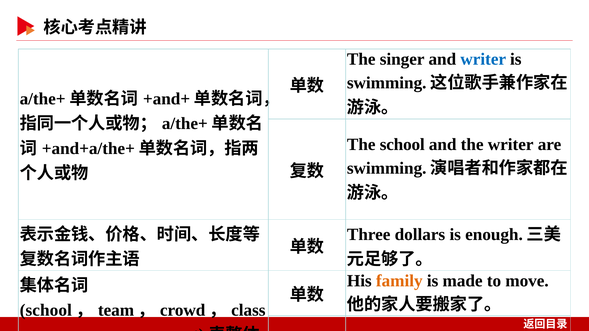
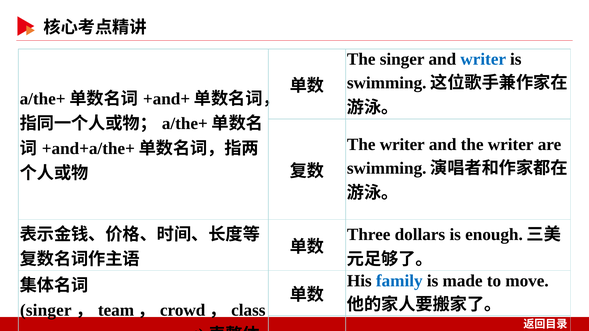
school: school -> writer (402, 145)
family colour: orange -> blue (399, 281)
school: school -> singer (46, 310)
